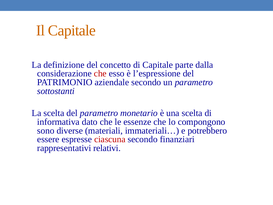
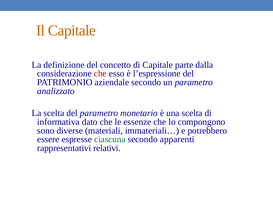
sottostanti: sottostanti -> analizzato (56, 91)
ciascuna colour: red -> green (110, 139)
finanziari: finanziari -> apparenti (177, 139)
